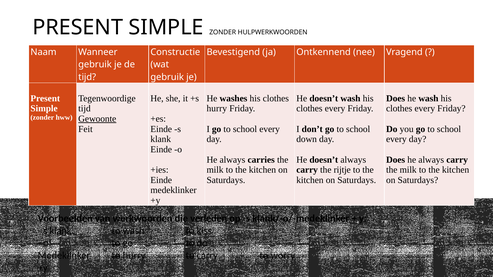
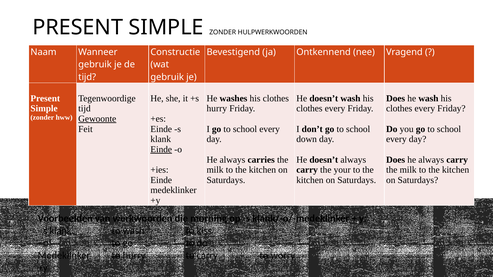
Einde underline: none -> present (161, 150)
rijtje: rijtje -> your (342, 170)
verleden: verleden -> morning (209, 219)
